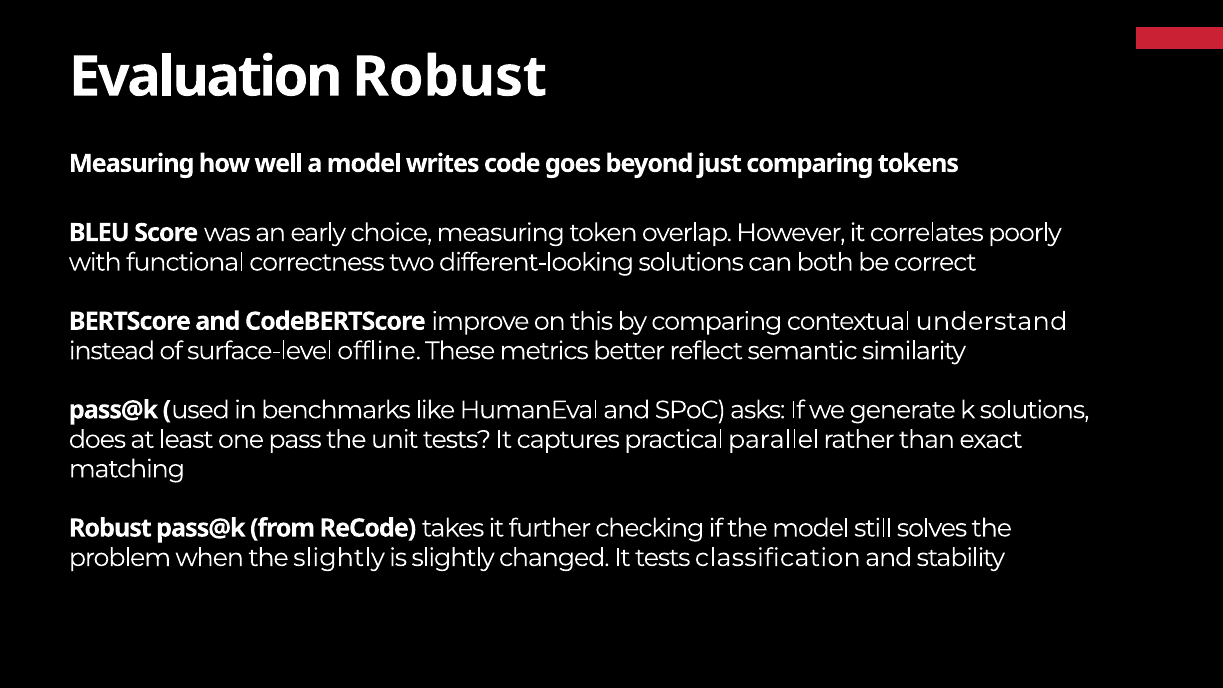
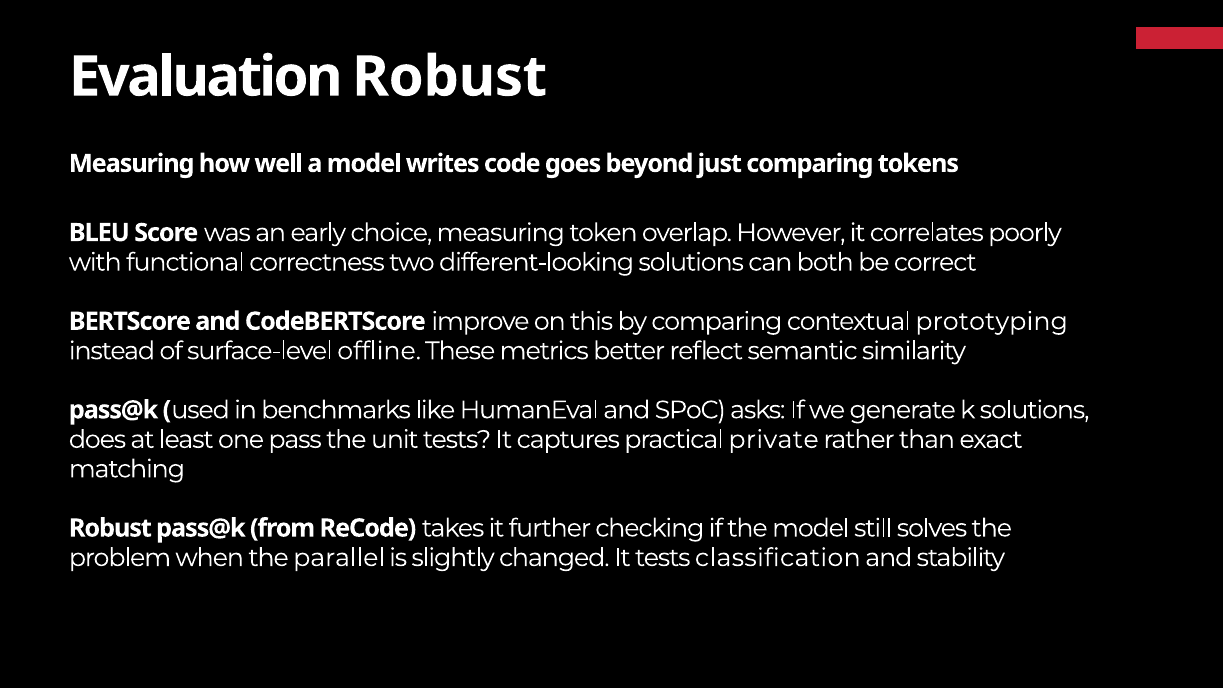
understand: understand -> prototyping (992, 321)
parallel: parallel -> private (774, 440)
the slightly: slightly -> parallel (339, 558)
